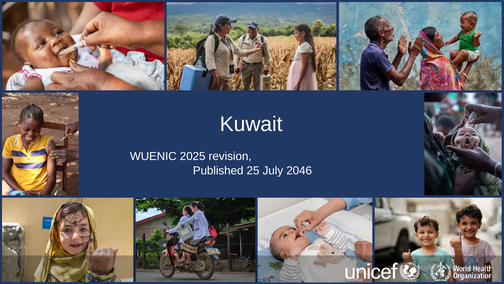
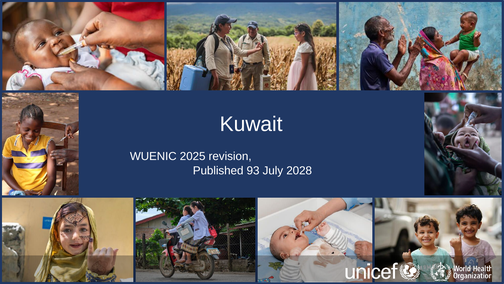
25: 25 -> 93 (253, 170)
2046: 2046 -> 2028 (299, 170)
